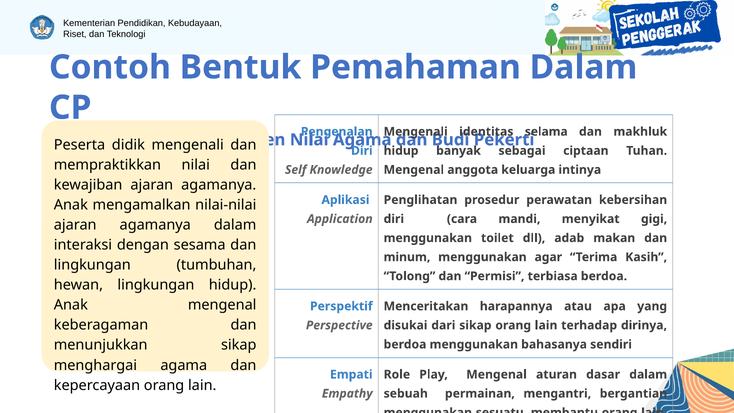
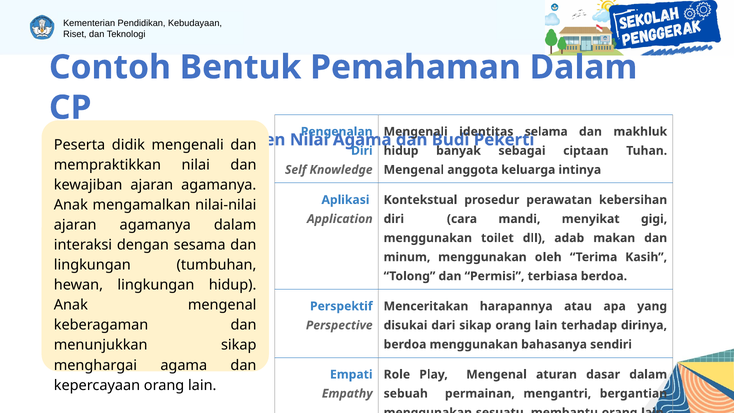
Penglihatan: Penglihatan -> Kontekstual (421, 200)
agar: agar -> oleh (548, 257)
